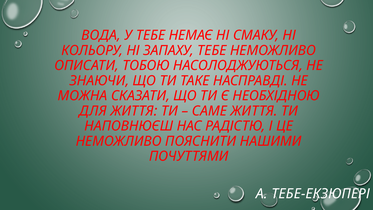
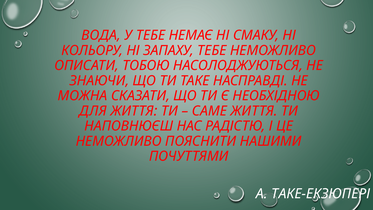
ТЕБЕ-ЕКЗЮПЕРІ: ТЕБЕ-ЕКЗЮПЕРІ -> ТАКЕ-ЕКЗЮПЕРІ (321, 194)
